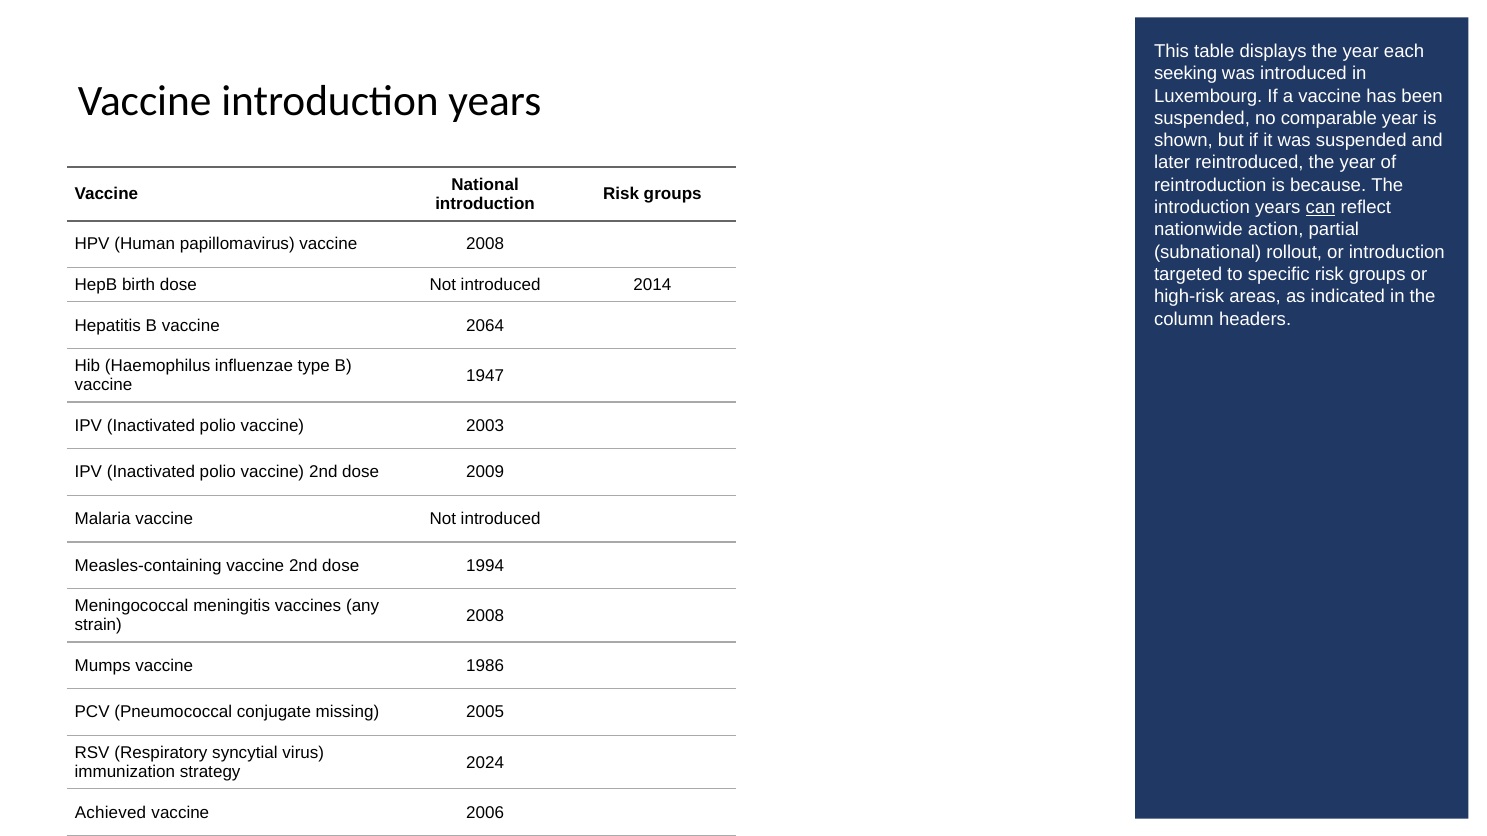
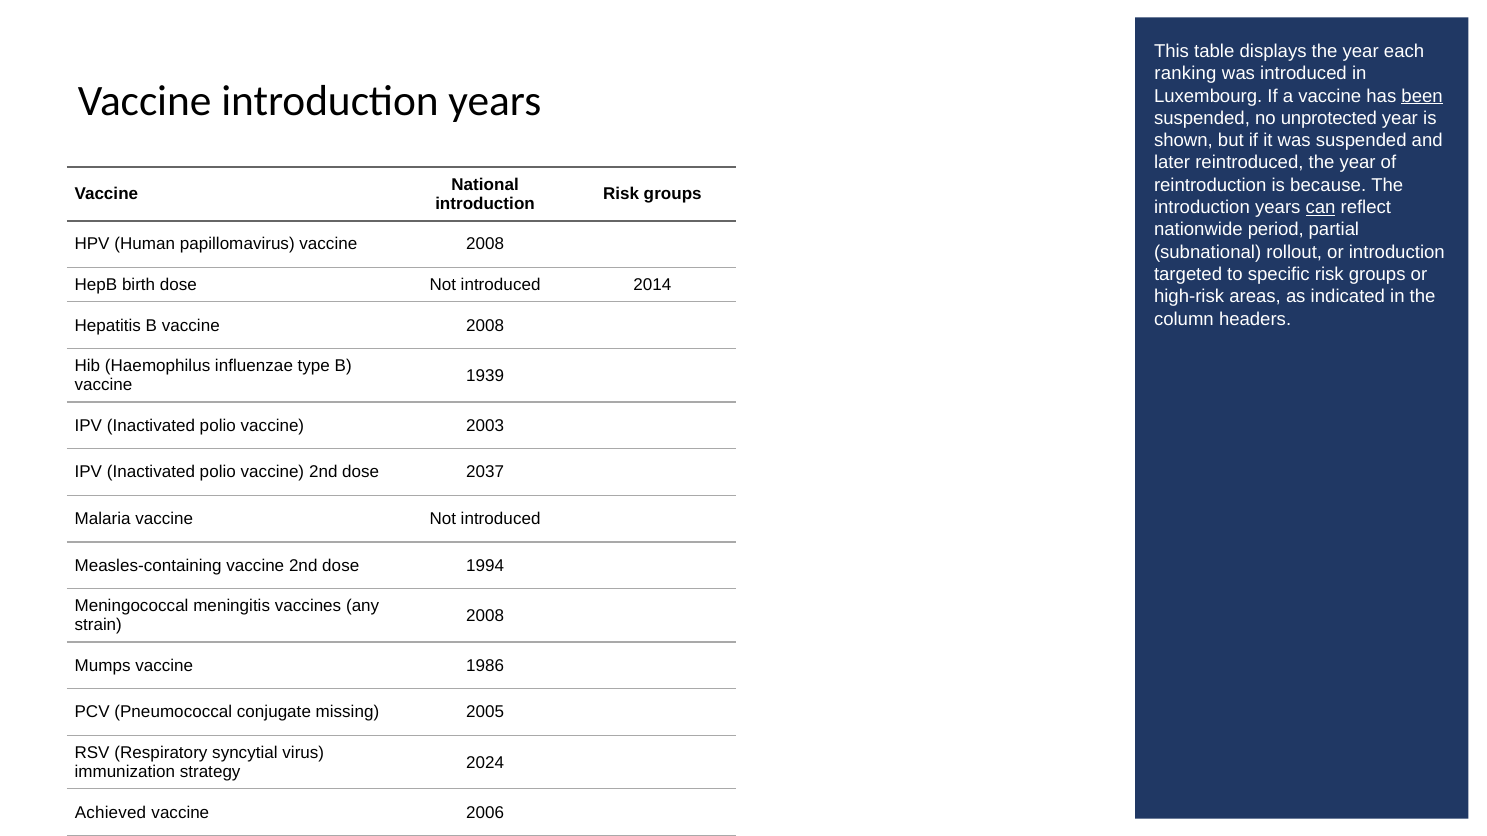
seeking: seeking -> ranking (1185, 74)
been underline: none -> present (1422, 96)
comparable: comparable -> unprotected (1329, 118)
action: action -> period (1276, 230)
B vaccine 2064: 2064 -> 2008 (485, 326)
1947: 1947 -> 1939 (485, 376)
2009: 2009 -> 2037 (485, 472)
